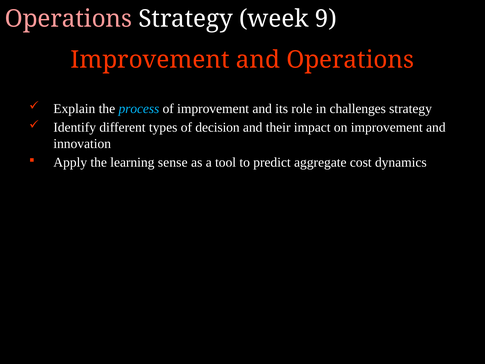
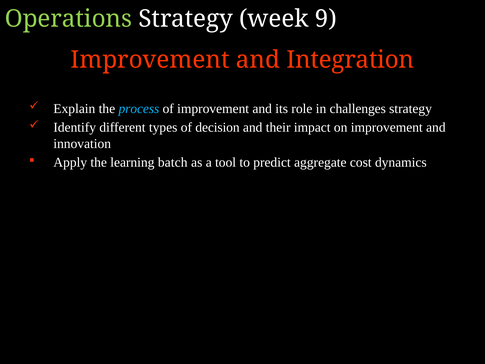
Operations colour: pink -> light green (68, 19)
and Operations: Operations -> Integration (350, 60)
sense: sense -> batch (173, 162)
